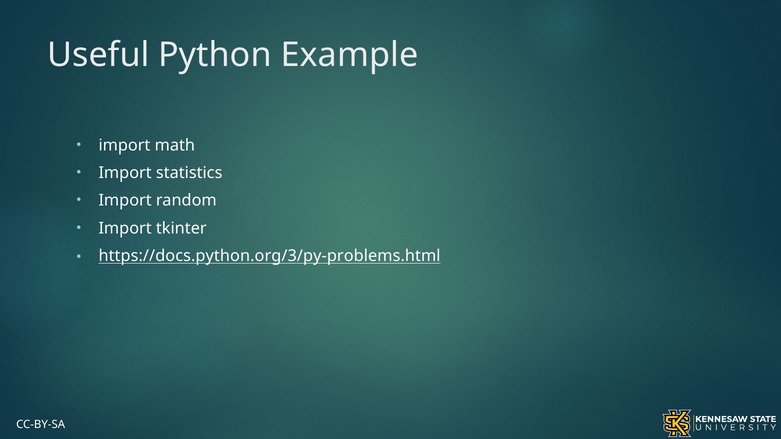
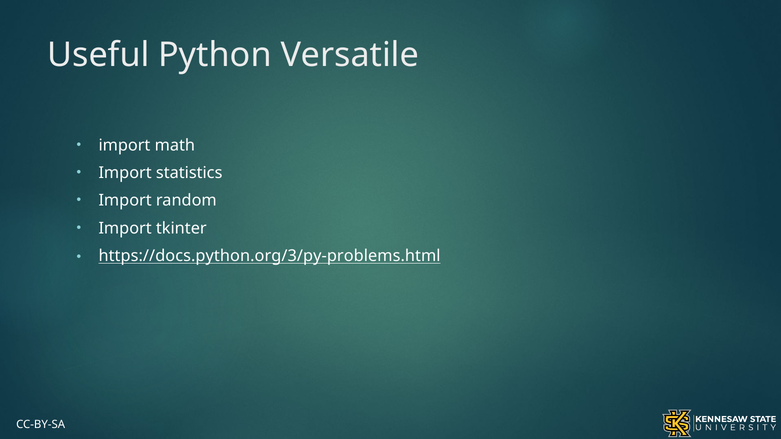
Example: Example -> Versatile (350, 55)
